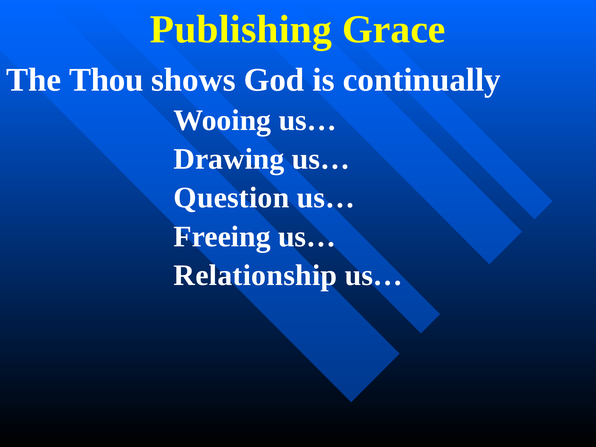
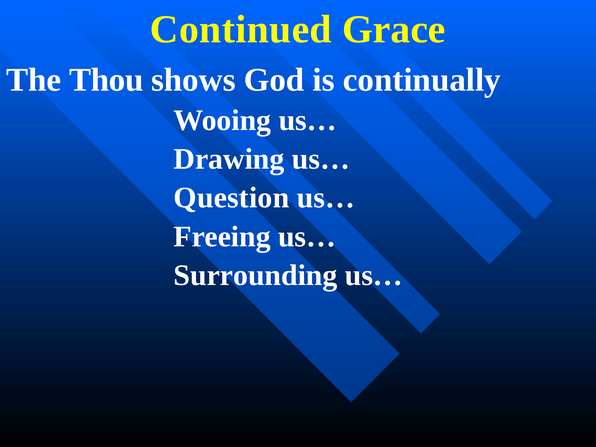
Publishing: Publishing -> Continued (241, 30)
Relationship: Relationship -> Surrounding (256, 275)
